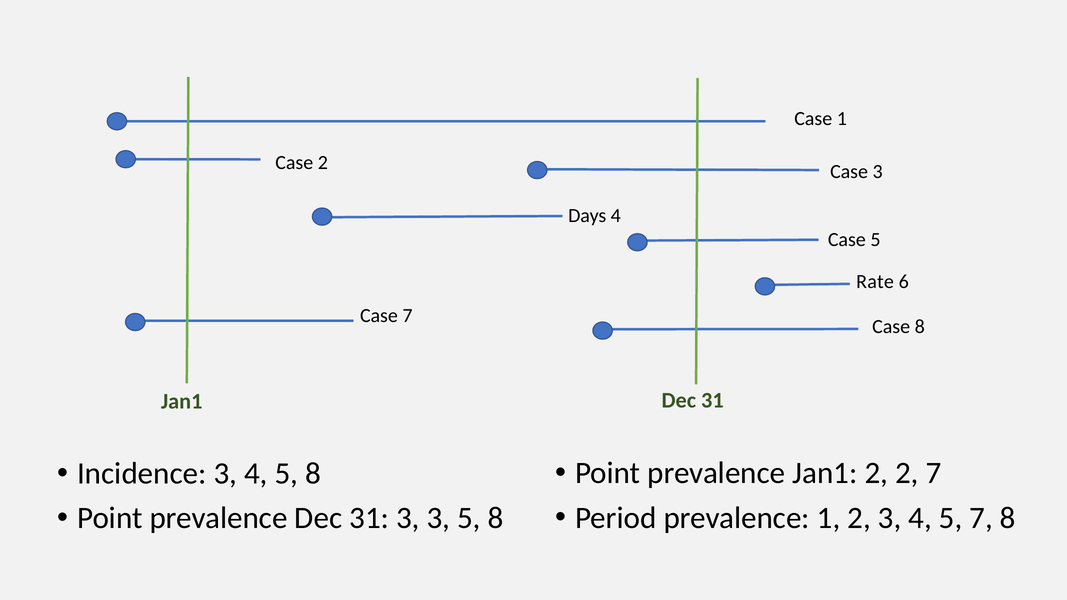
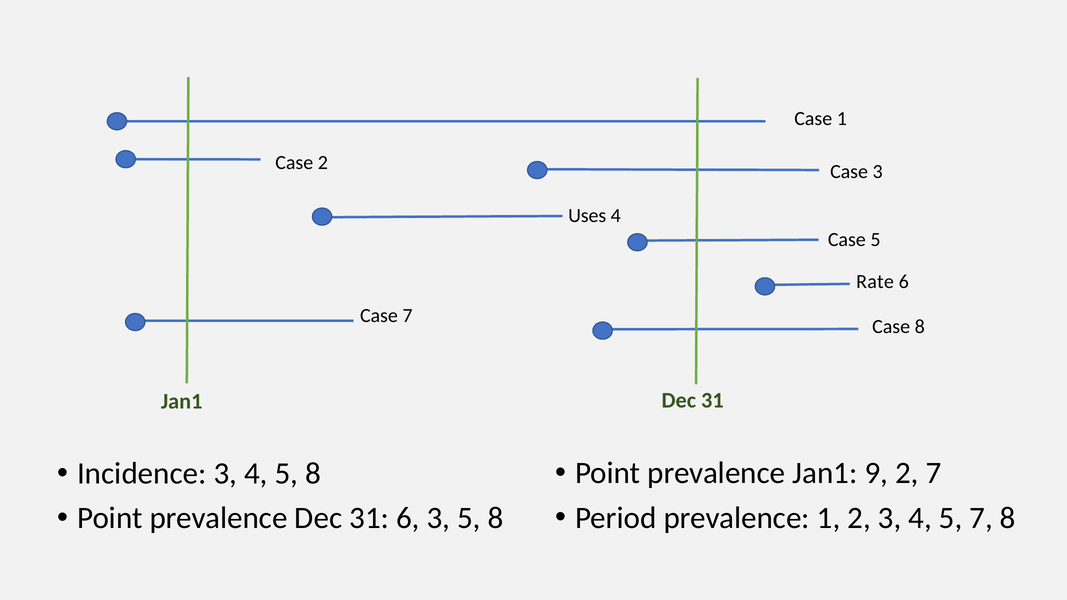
Days: Days -> Uses (587, 216)
Jan1 2: 2 -> 9 (876, 473)
31 3: 3 -> 6 (408, 518)
